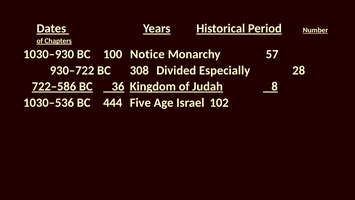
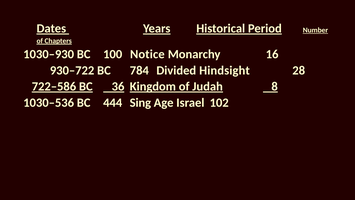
57: 57 -> 16 (272, 54)
308: 308 -> 784 (139, 70)
Especially: Especially -> Hindsight (225, 70)
Five: Five -> Sing (140, 103)
